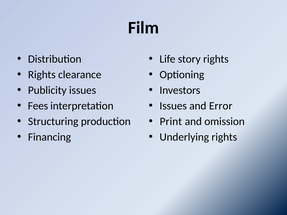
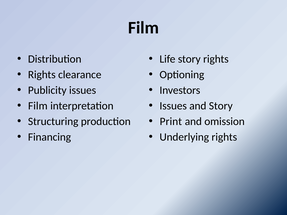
Fees: Fees -> Film (38, 106)
and Error: Error -> Story (221, 106)
